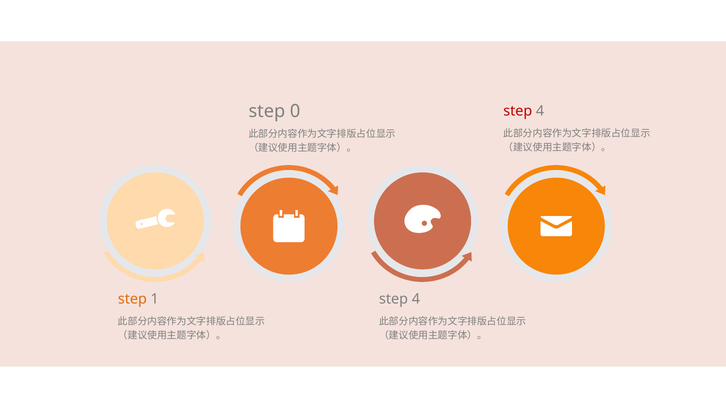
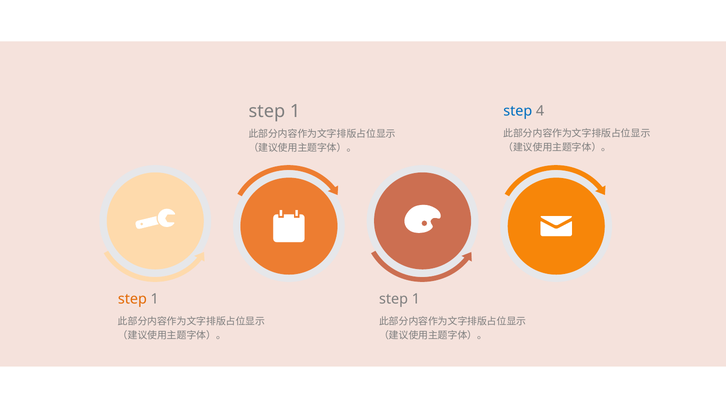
0: 0 -> 1 (295, 111)
step colour: red -> blue (518, 111)
4: 4 -> 1 (416, 299)
